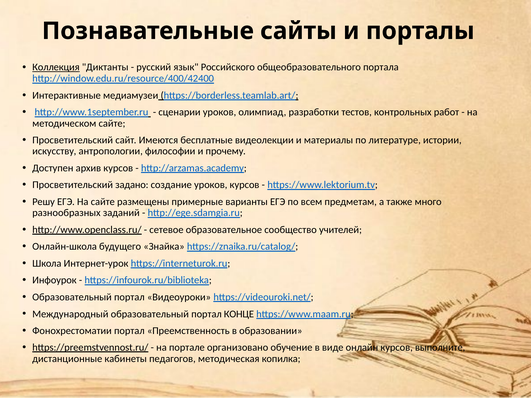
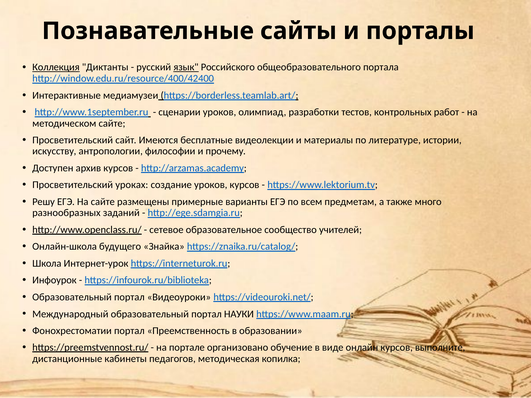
язык underline: none -> present (186, 67)
задано: задано -> уроках (132, 185)
КОНЦЕ: КОНЦЕ -> НАУКИ (239, 314)
